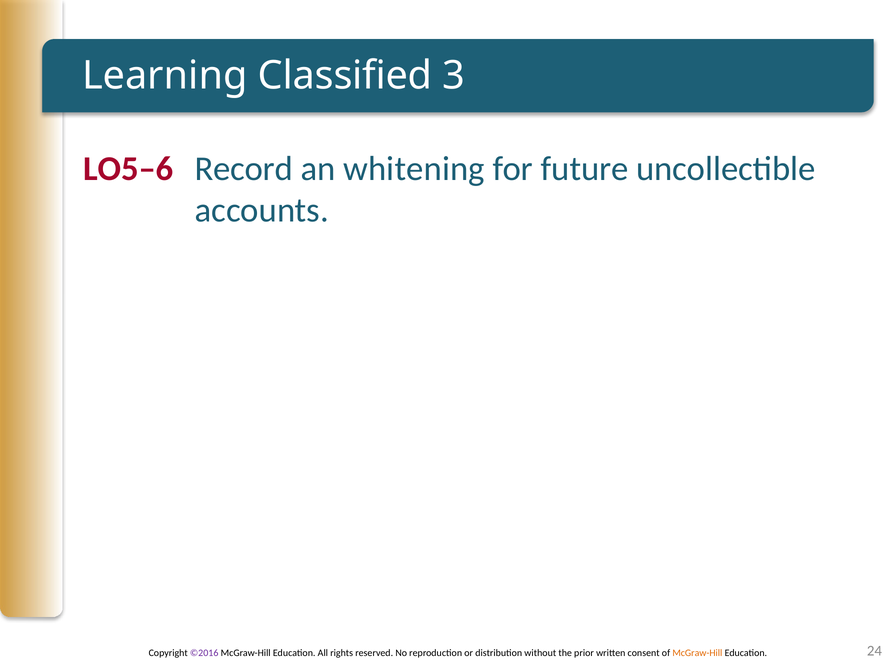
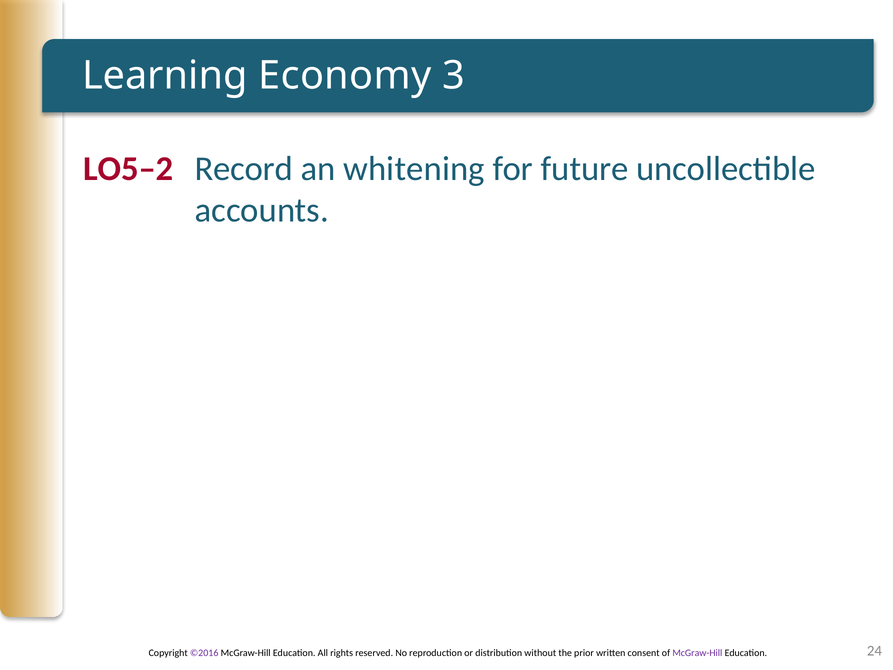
Classified: Classified -> Economy (345, 76)
LO5–6: LO5–6 -> LO5–2 (128, 169)
McGraw-Hill colour: orange -> purple (697, 653)
